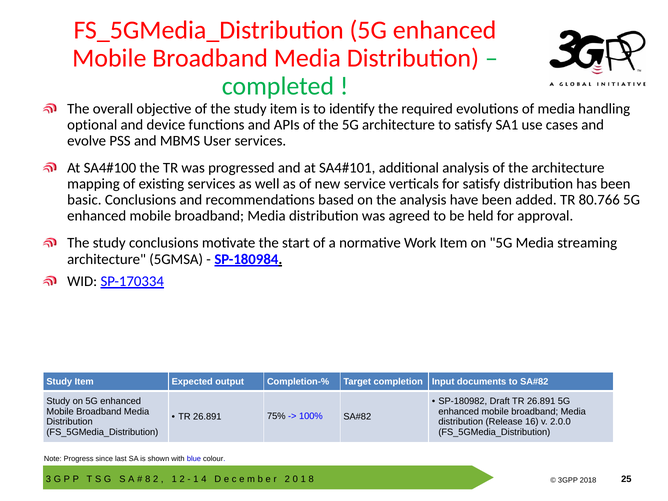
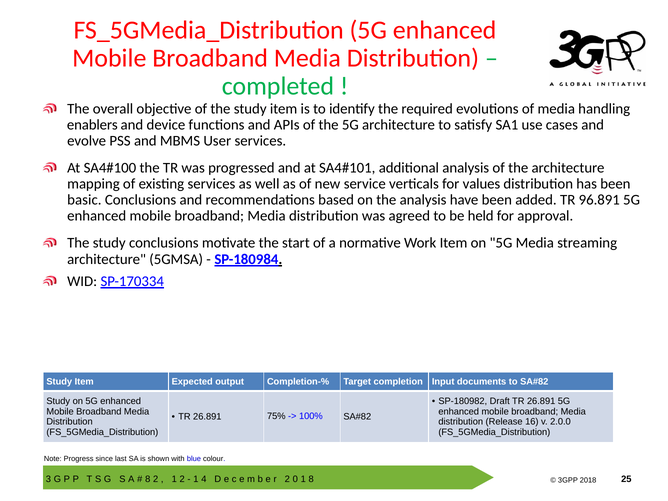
optional: optional -> enablers (92, 125)
for satisfy: satisfy -> values (481, 184)
80.766: 80.766 -> 96.891 (599, 200)
